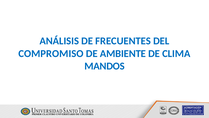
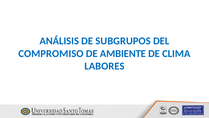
FRECUENTES: FRECUENTES -> SUBGRUPOS (123, 41)
MANDOS: MANDOS -> LABORES (104, 66)
